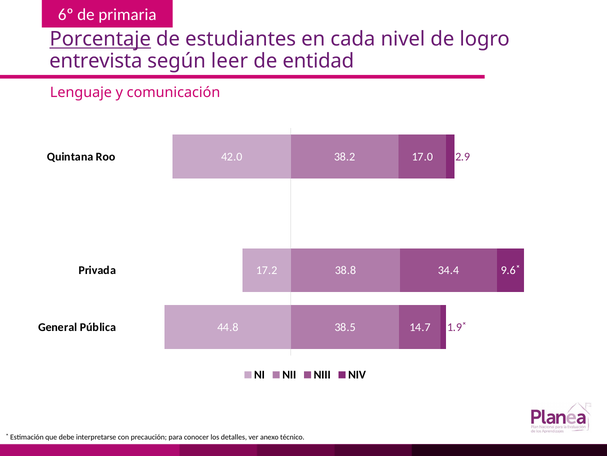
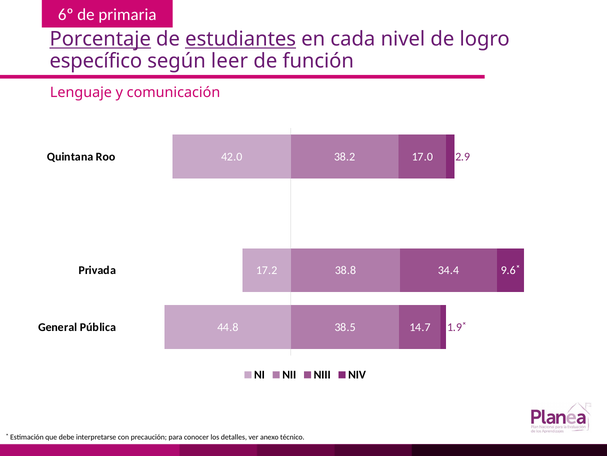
estudiantes underline: none -> present (241, 39)
entrevista: entrevista -> específico (96, 61)
entidad: entidad -> función (318, 61)
